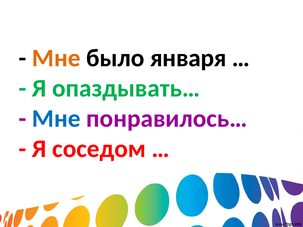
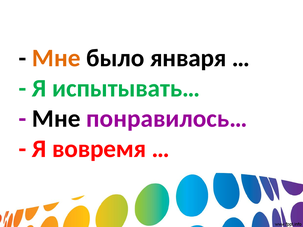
опаздывать…: опаздывать… -> испытывать… (126, 88)
Мне colour: blue -> black (56, 119)
соседом: соседом -> вовремя (99, 149)
